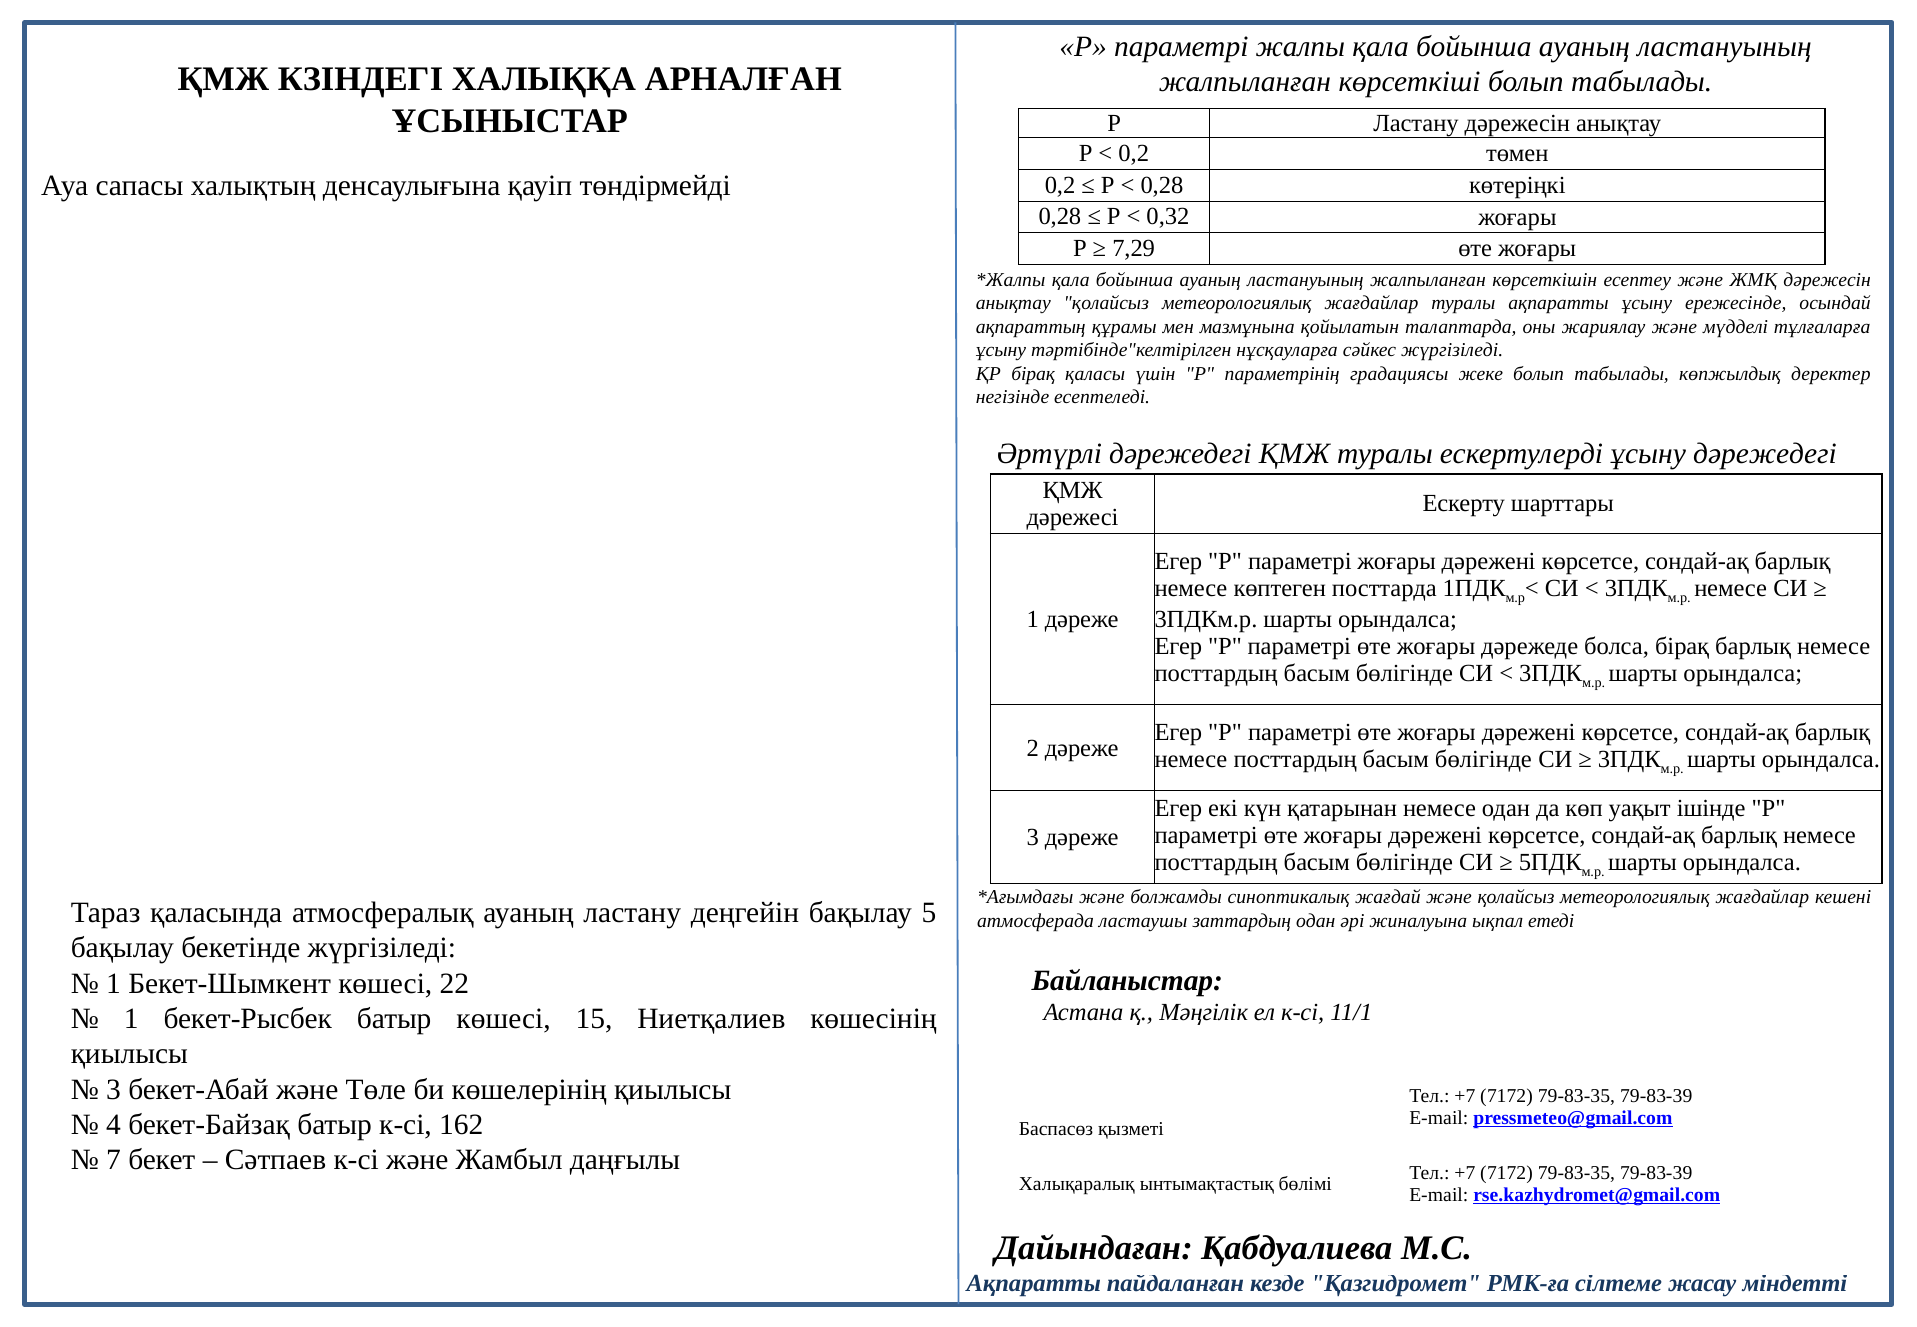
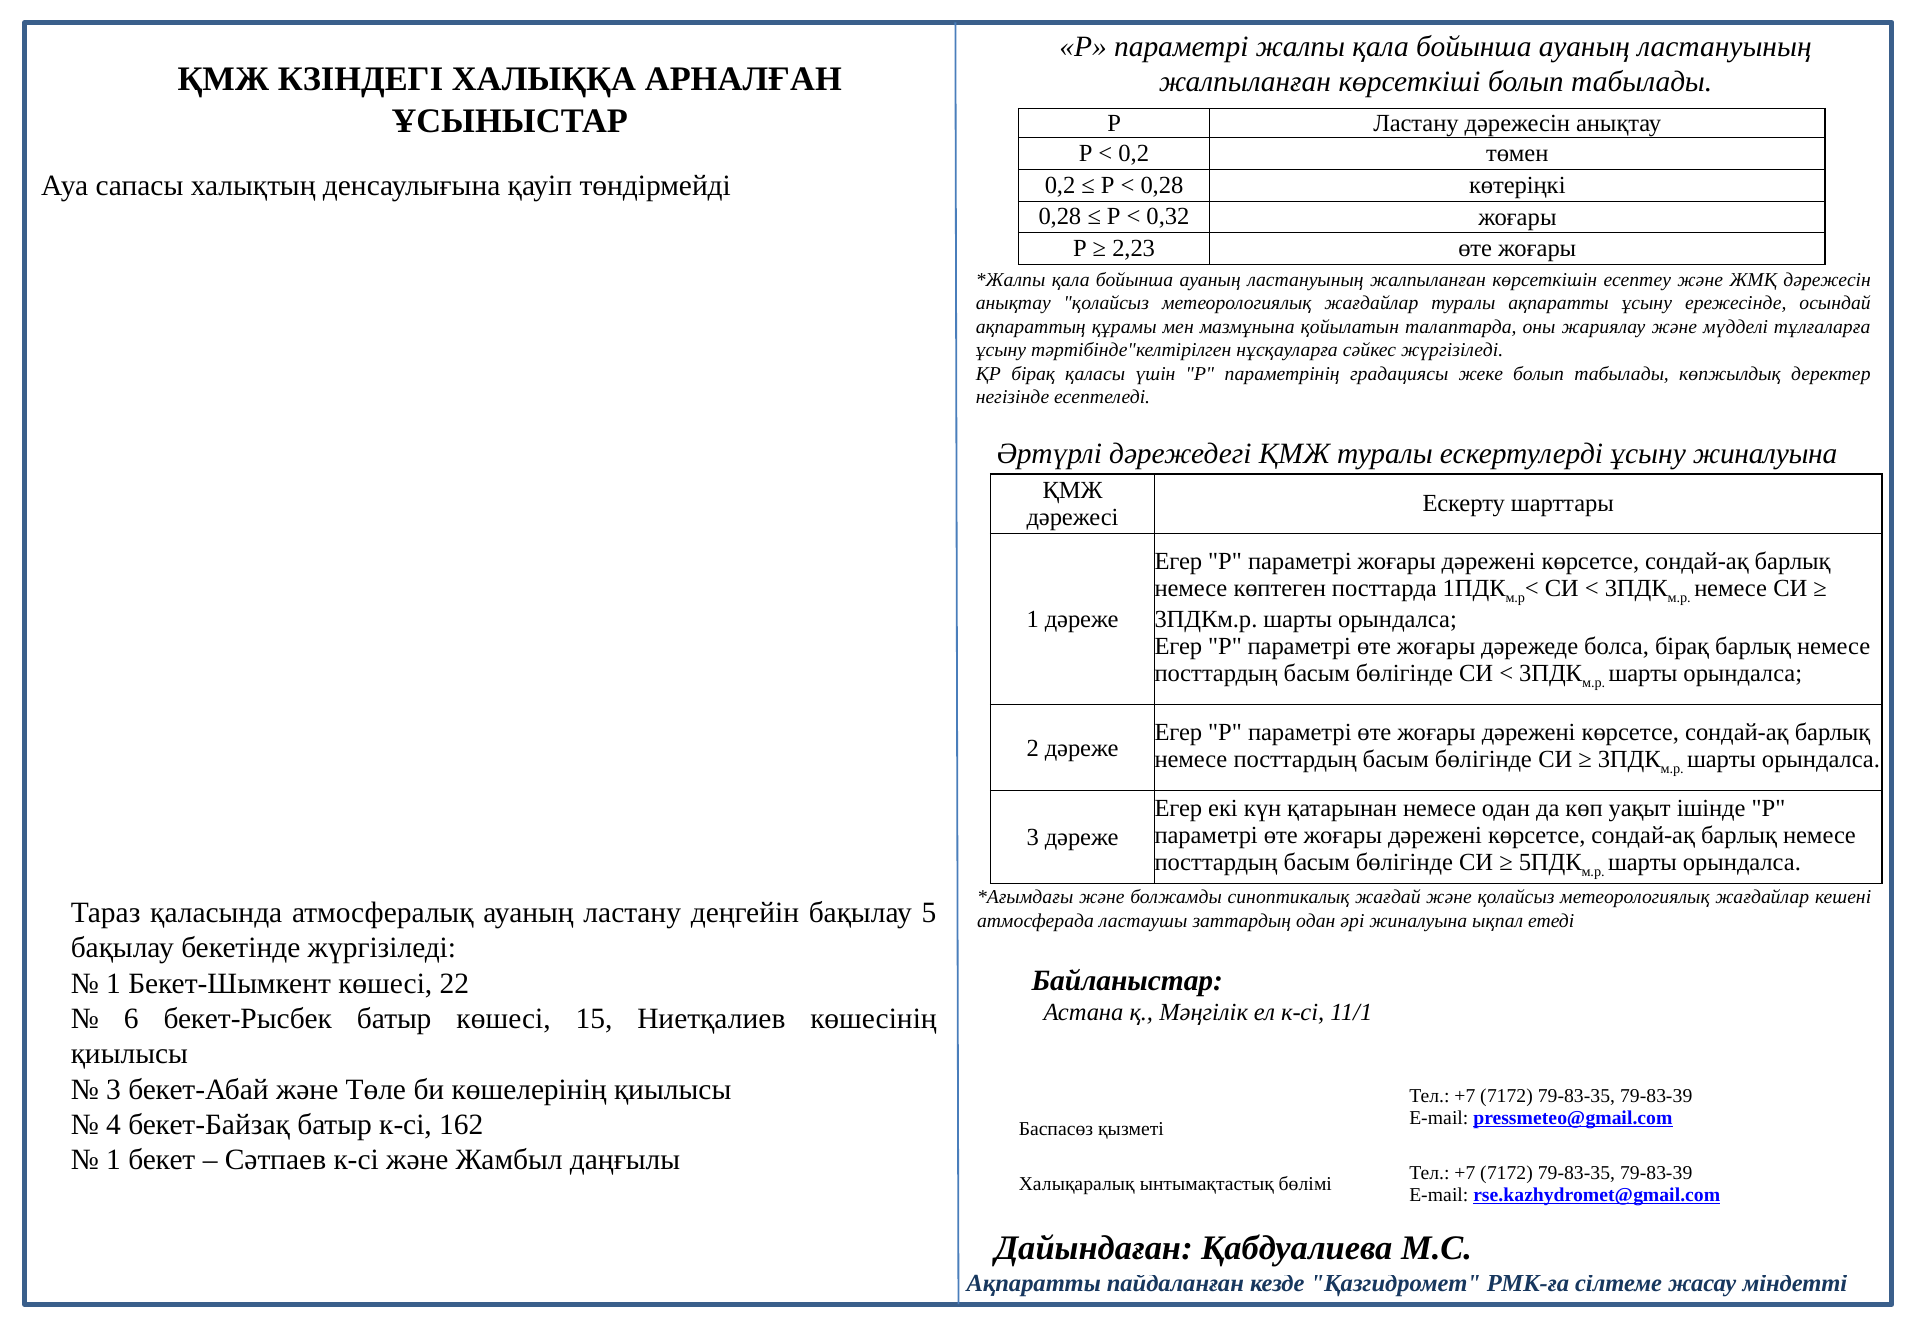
7,29: 7,29 -> 2,23 (1134, 248)
ұсыну дәрежедегі: дәрежедегі -> жиналуына (1765, 454)
1: 1 -> 6 (131, 1019)
7: 7 -> 1 (114, 1160)
